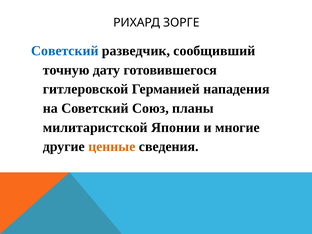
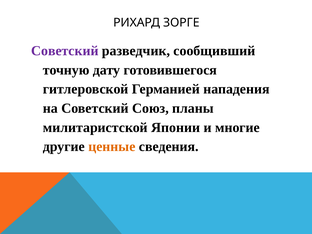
Советский colour: blue -> purple (65, 51)
